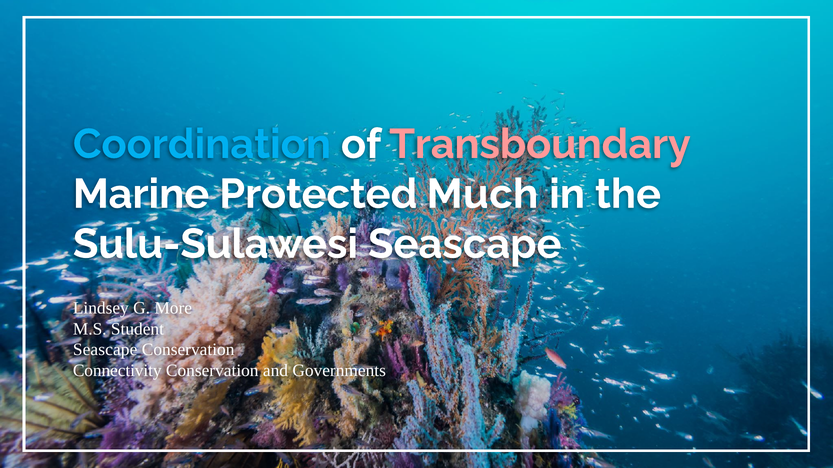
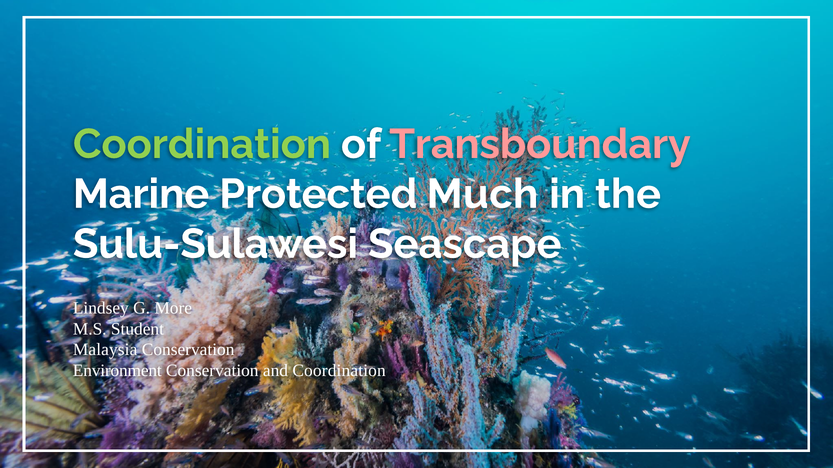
Coordination colour: light blue -> light green (202, 144)
Seascape: Seascape -> Malaysia (105, 350)
Connectivity: Connectivity -> Environment (117, 371)
and Governments: Governments -> Coordination (339, 371)
